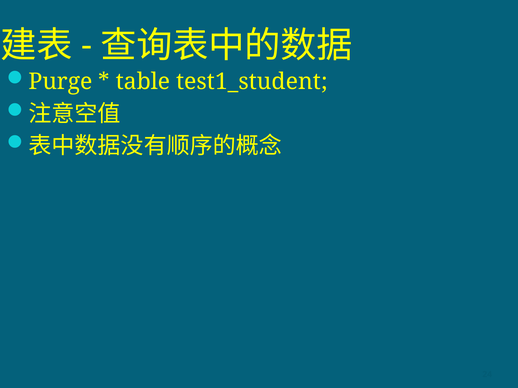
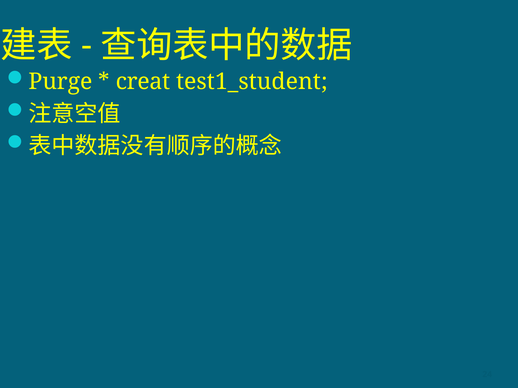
table: table -> creat (143, 82)
